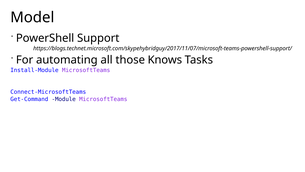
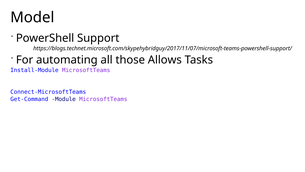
Knows: Knows -> Allows (165, 60)
